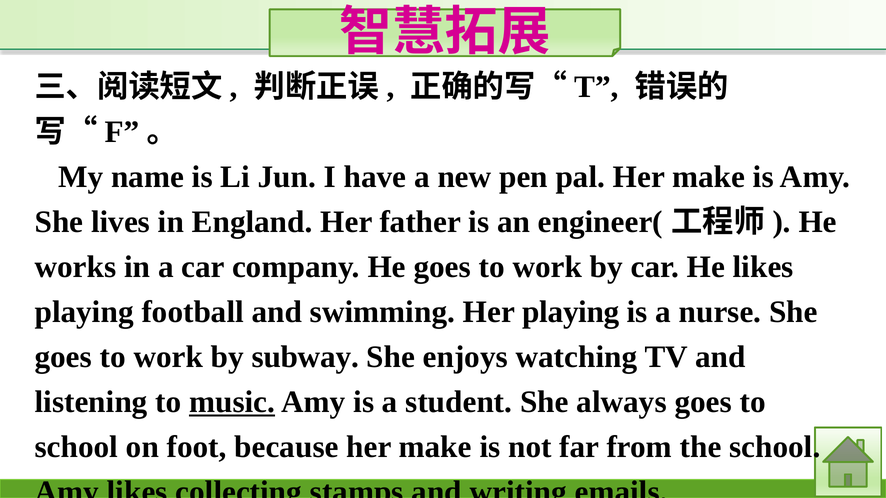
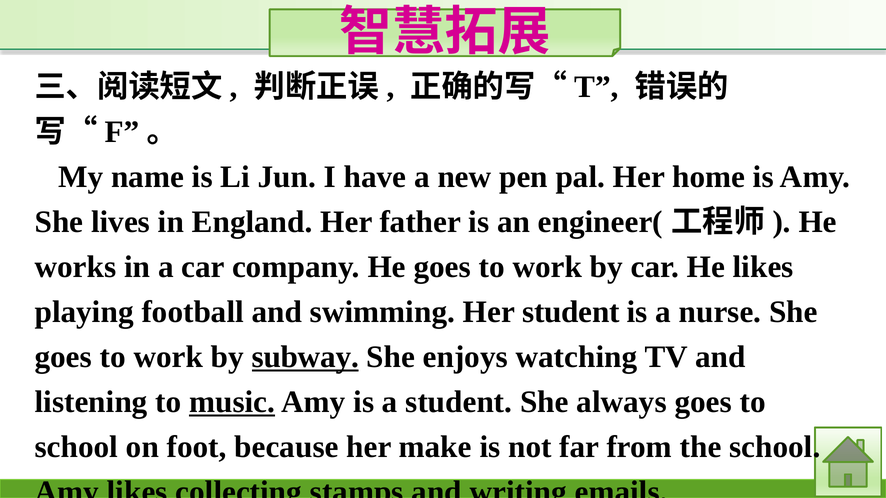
pal Her make: make -> home (709, 177)
Her playing: playing -> student (571, 312)
subway underline: none -> present (305, 357)
